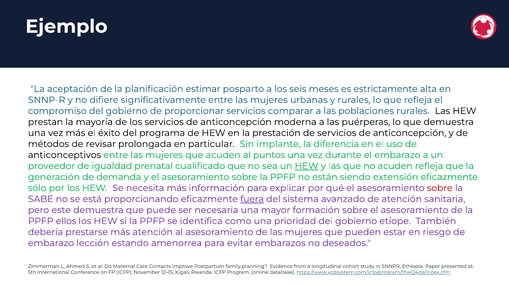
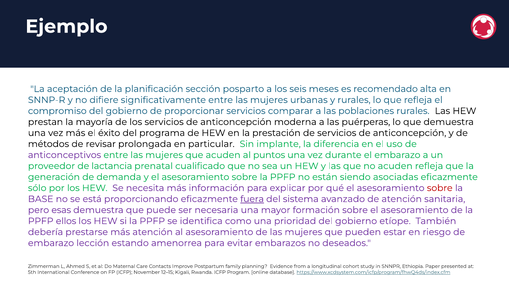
estimar: estimar -> sección (203, 89)
estrictamente: estrictamente -> recomendado (386, 89)
anticonceptivos colour: black -> purple (65, 155)
igualdad: igualdad -> lactancia (112, 166)
HEW underline: present -> none (307, 166)
extensión: extensión -> asociadas (396, 177)
SABE: SABE -> BASE (41, 199)
este: este -> esas (61, 210)
